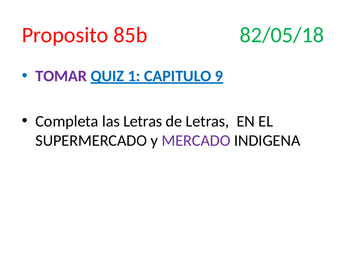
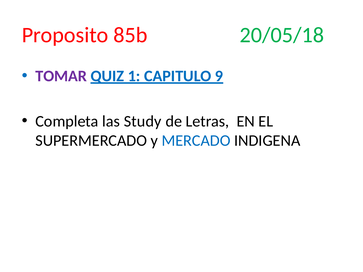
82/05/18: 82/05/18 -> 20/05/18 (282, 35)
las Letras: Letras -> Study (143, 121)
MERCADO colour: purple -> blue (196, 141)
